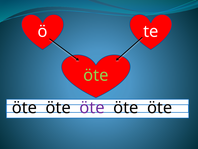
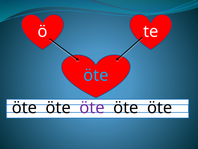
öte colour: light green -> light blue (96, 75)
